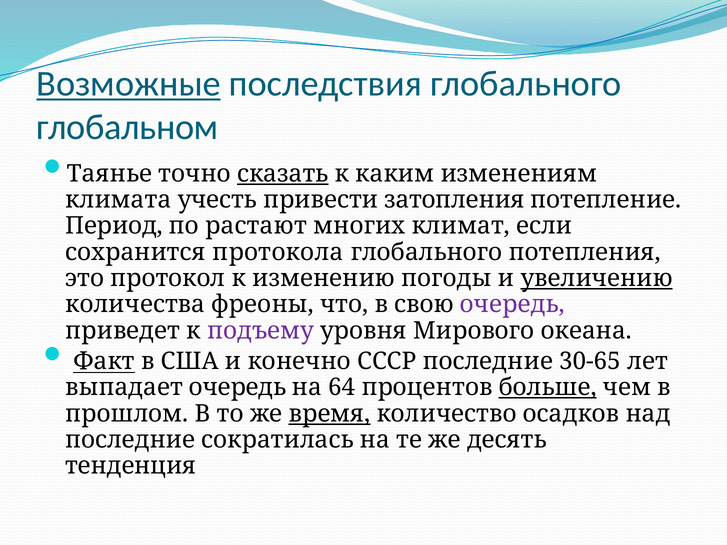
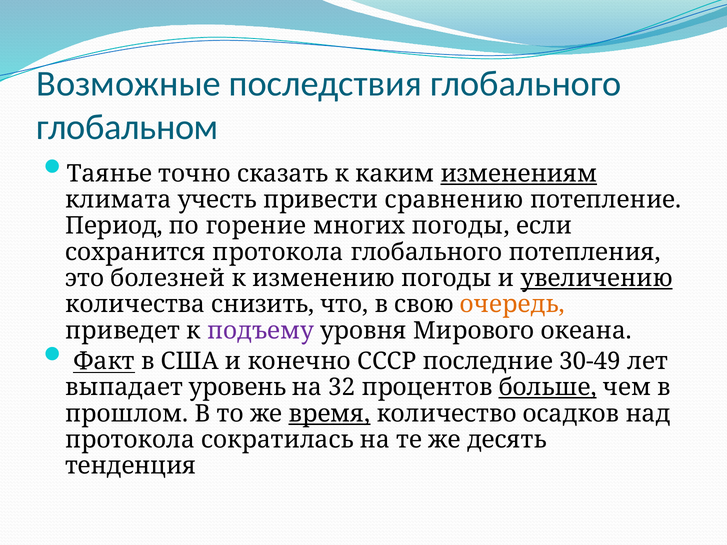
Возможные underline: present -> none (129, 84)
сказать underline: present -> none (283, 174)
изменениям underline: none -> present (519, 174)
затопления: затопления -> сравнению (454, 200)
растают: растают -> горение (256, 226)
многих климат: климат -> погоды (461, 226)
протокол: протокол -> болезней (168, 278)
фреоны: фреоны -> снизить (263, 304)
очередь colour: purple -> orange (512, 304)
30-65: 30-65 -> 30-49 (590, 362)
выпадает очередь: очередь -> уровень (238, 388)
64: 64 -> 32 (342, 388)
последние: последние -> протокола (130, 440)
